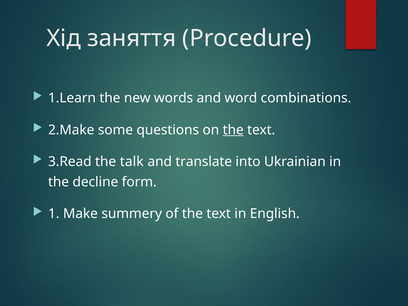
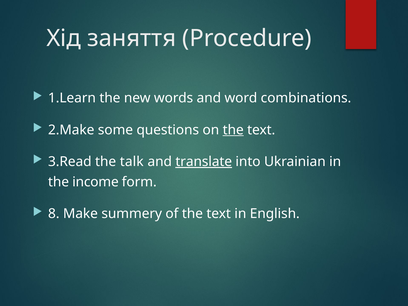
translate underline: none -> present (204, 162)
decline: decline -> income (95, 182)
1: 1 -> 8 (54, 214)
